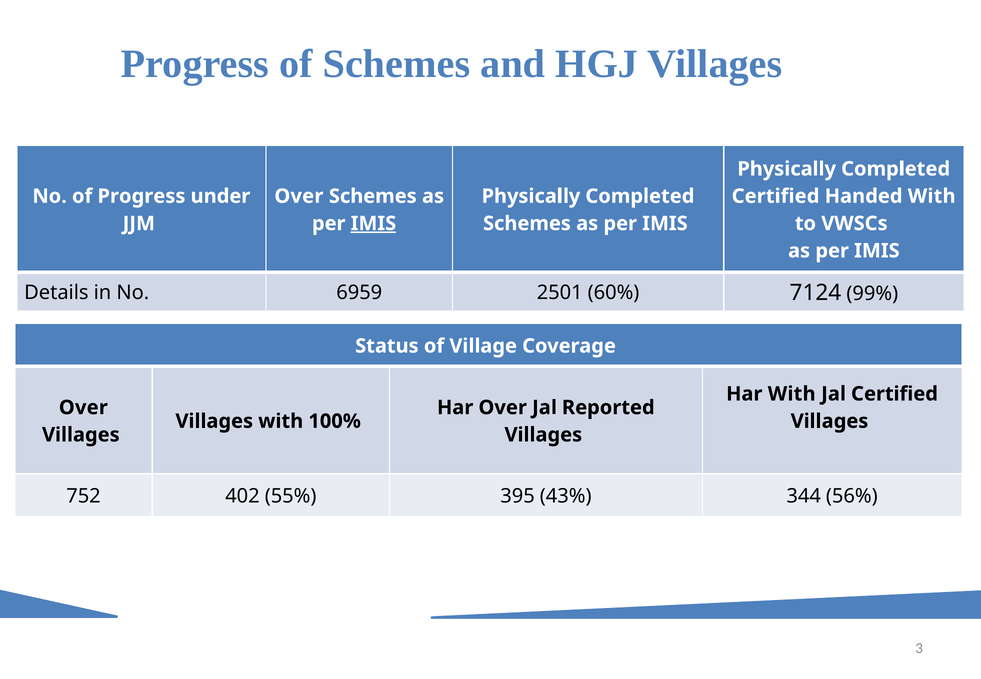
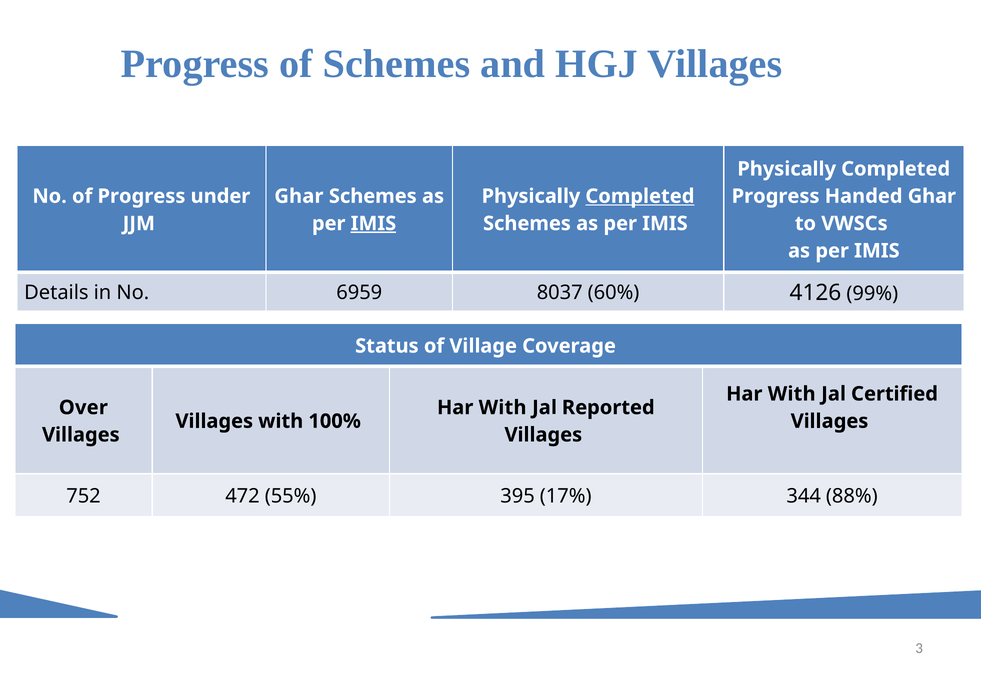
Over: Over -> Ghar (299, 196)
Completed underline: none -> present (640, 196)
Certified: Certified -> Progress (776, 196)
Handed With: With -> Ghar (932, 196)
2501: 2501 -> 8037 (560, 293)
7124: 7124 -> 4126 (815, 293)
Over: Over -> With (503, 408)
402: 402 -> 472 (242, 496)
43%: 43% -> 17% (566, 496)
56%: 56% -> 88% (852, 496)
